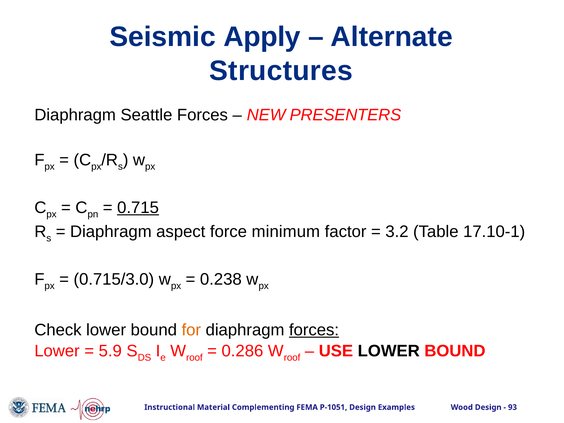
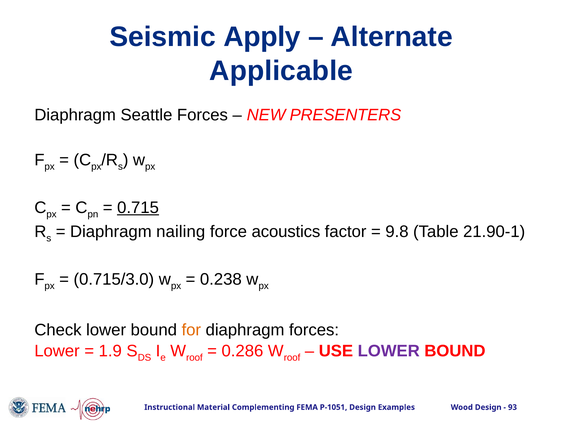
Structures: Structures -> Applicable (281, 71)
aspect: aspect -> nailing (181, 232)
minimum: minimum -> acoustics (286, 232)
3.2: 3.2 -> 9.8 (397, 232)
17.10-1: 17.10-1 -> 21.90-1 (494, 232)
forces underline: present -> none (314, 330)
5.9: 5.9 -> 1.9 (110, 351)
LOWER colour: black -> purple (389, 351)
